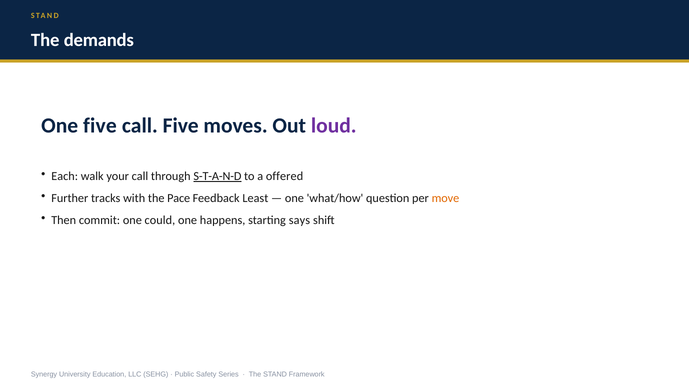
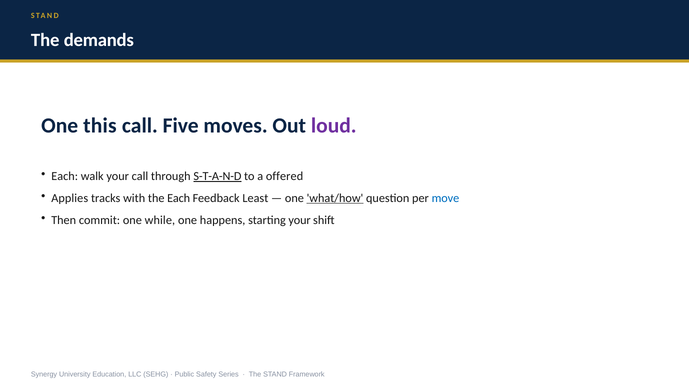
One five: five -> this (100, 126)
Further: Further -> Applies (70, 198)
the Pace: Pace -> Each (179, 198)
what/how underline: none -> present (335, 198)
move colour: orange -> blue (445, 198)
could: could -> while (160, 220)
starting says: says -> your (300, 220)
